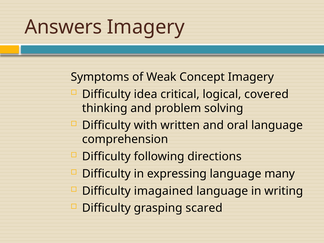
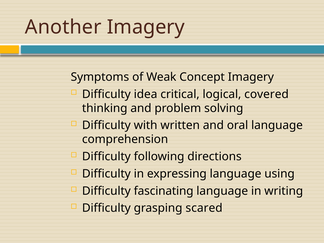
Answers: Answers -> Another (63, 27)
many: many -> using (280, 174)
imagained: imagained -> fascinating (164, 191)
